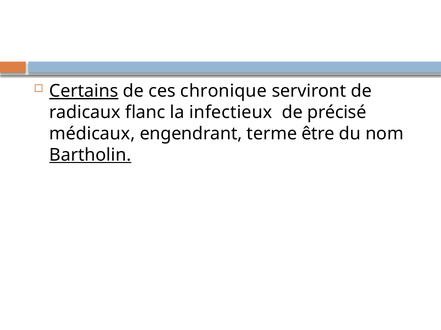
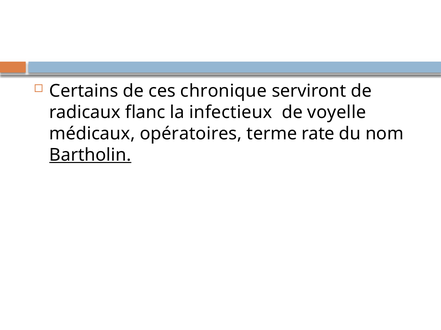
Certains underline: present -> none (84, 91)
précisé: précisé -> voyelle (337, 113)
engendrant: engendrant -> opératoires (191, 134)
être: être -> rate (318, 134)
